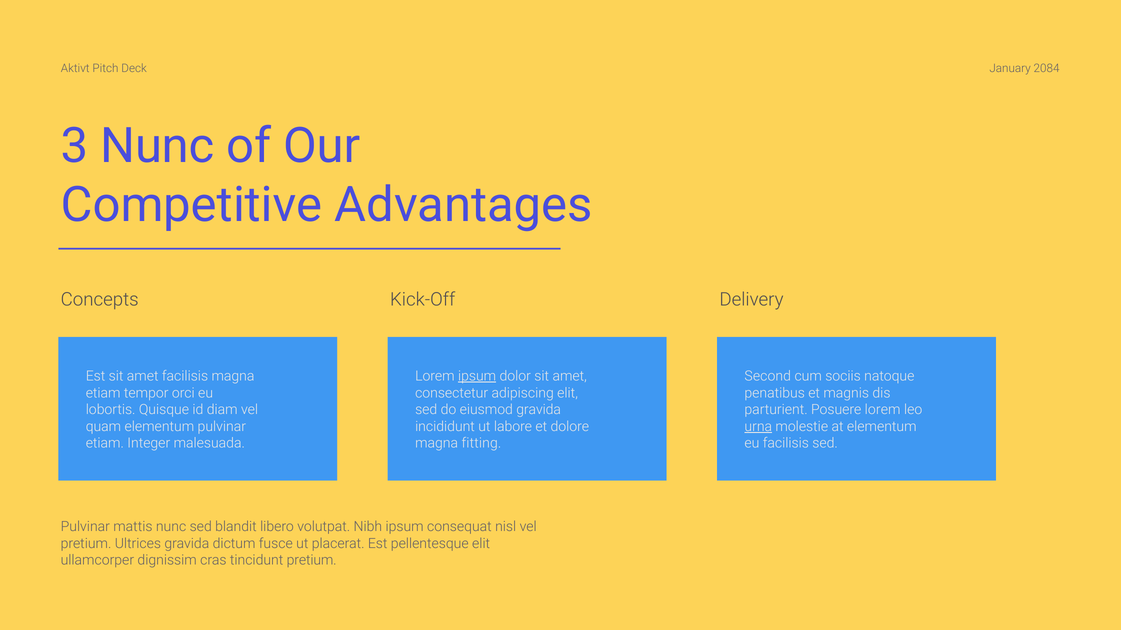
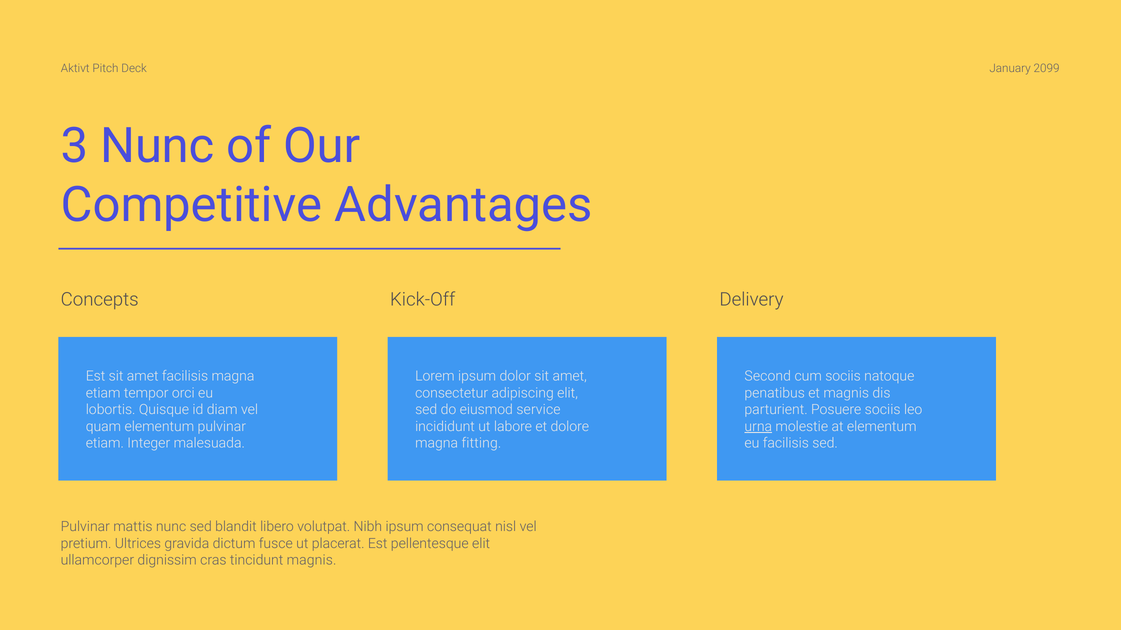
2084: 2084 -> 2099 (1047, 68)
ipsum underline: present -> none (477, 376)
eiusmod gravida: gravida -> service (538, 410)
Posuere lorem: lorem -> sociis (883, 410)
tincidunt pretium: pretium -> magnis (312, 561)
